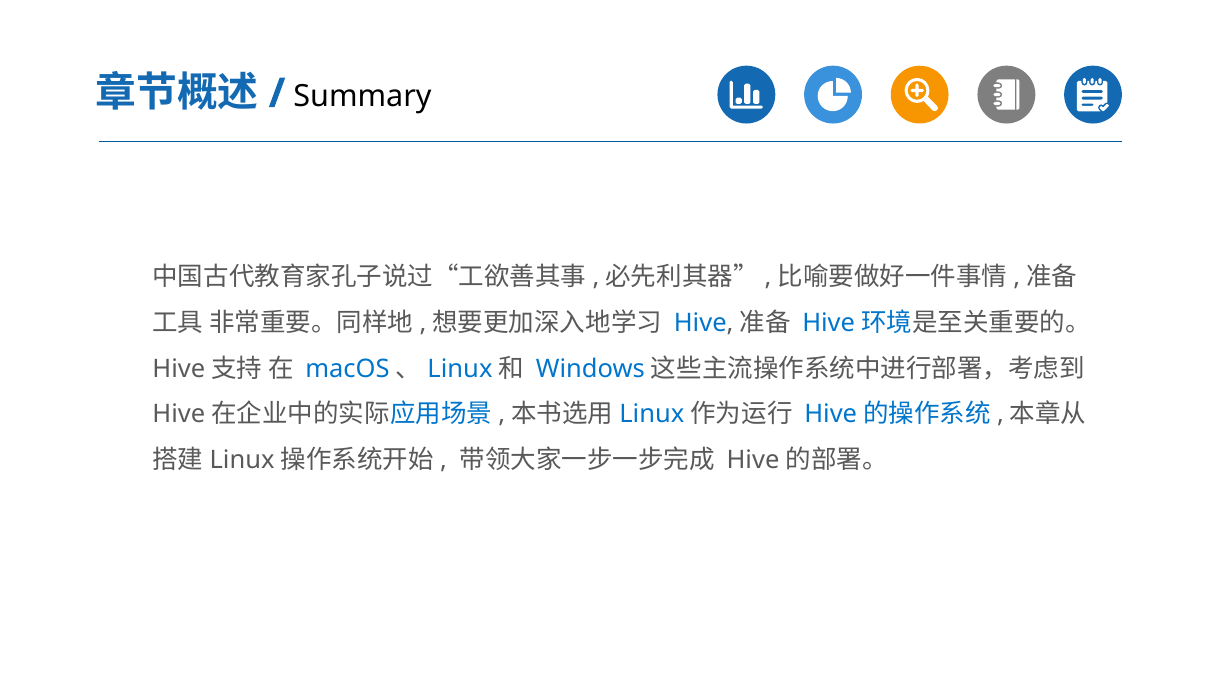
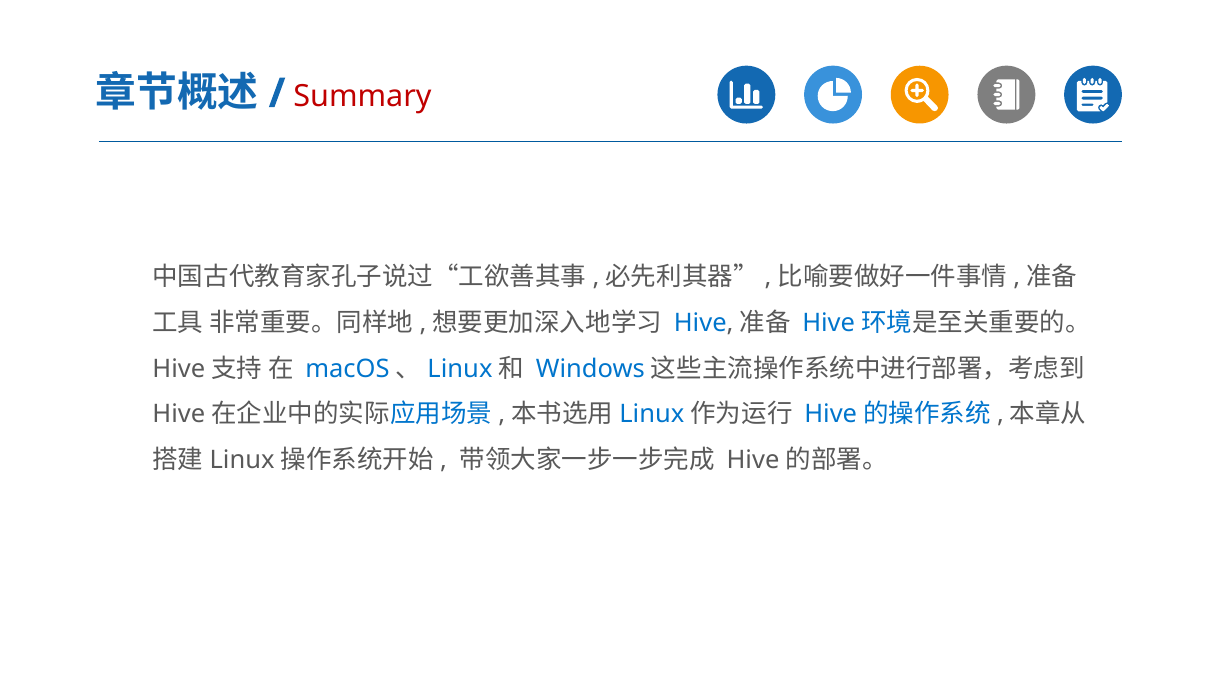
Summary colour: black -> red (362, 97)
